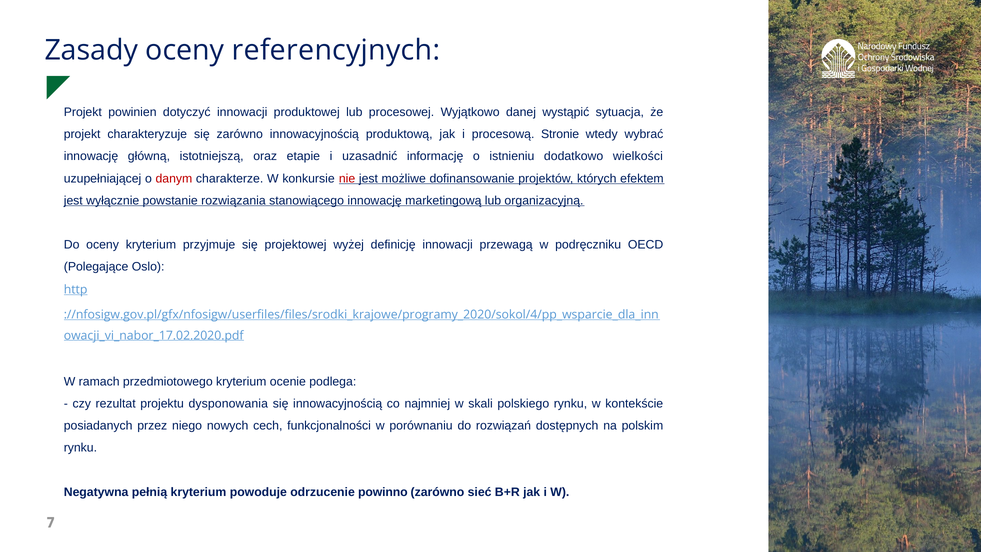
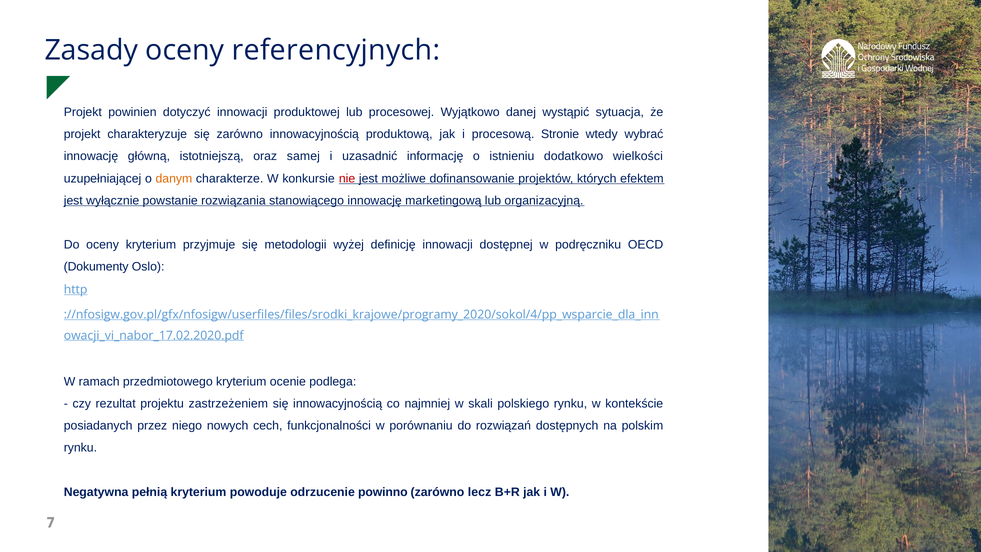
etapie: etapie -> samej (303, 156)
danym colour: red -> orange (174, 178)
projektowej: projektowej -> metodologii (296, 245)
przewagą: przewagą -> dostępnej (506, 245)
Polegające: Polegające -> Dokumenty (96, 267)
dysponowania: dysponowania -> zastrzeżeniem (228, 404)
sieć: sieć -> lecz (480, 492)
